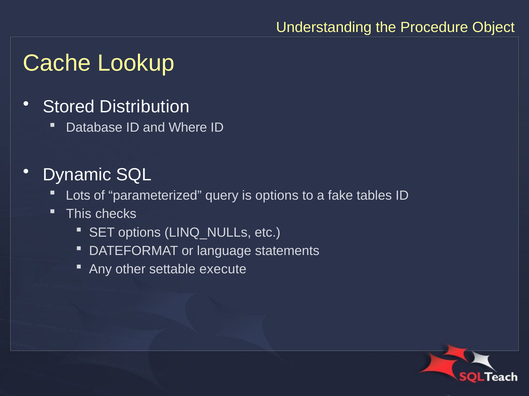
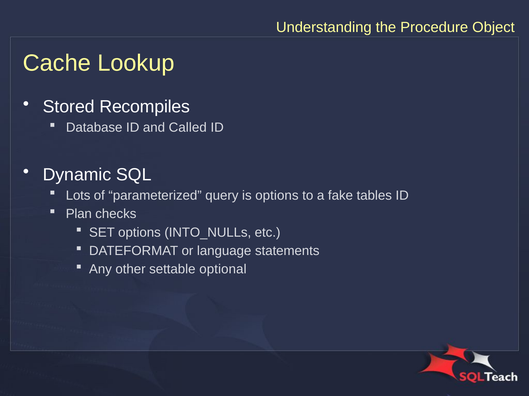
Distribution: Distribution -> Recompiles (145, 107)
Where: Where -> Called (188, 128)
This: This -> Plan (79, 214)
LINQ_NULLs: LINQ_NULLs -> INTO_NULLs (208, 233)
execute: execute -> optional (223, 270)
